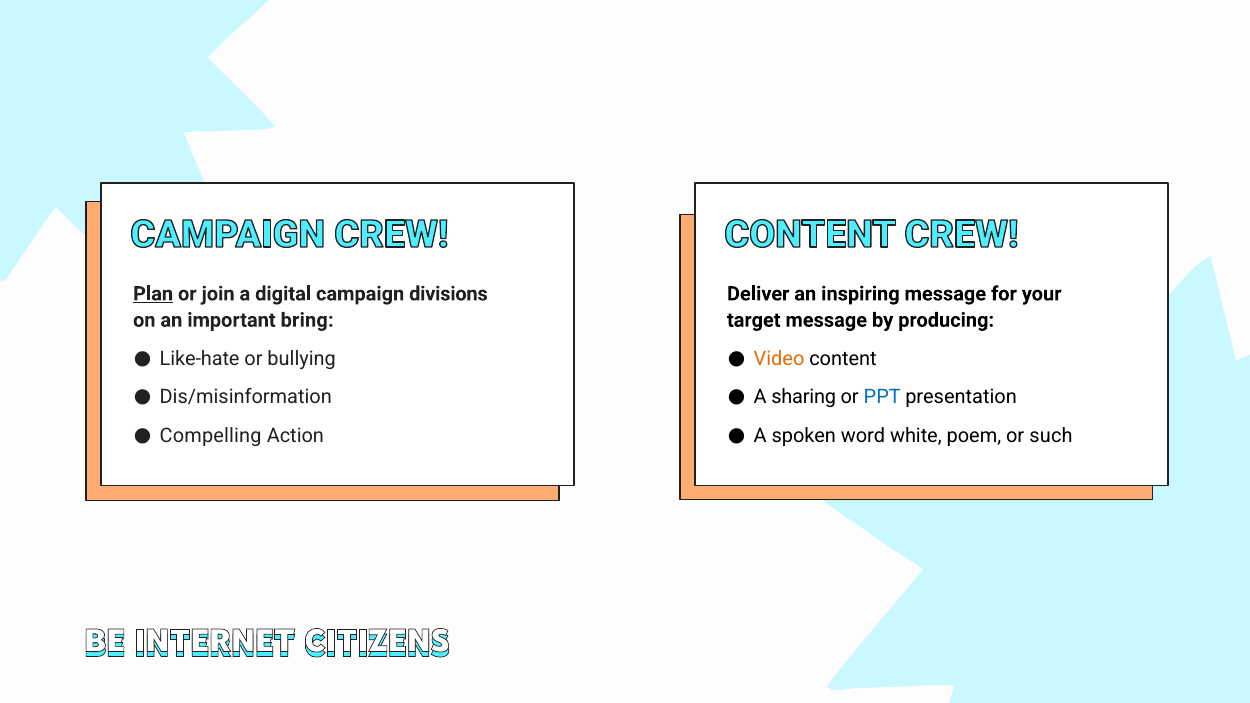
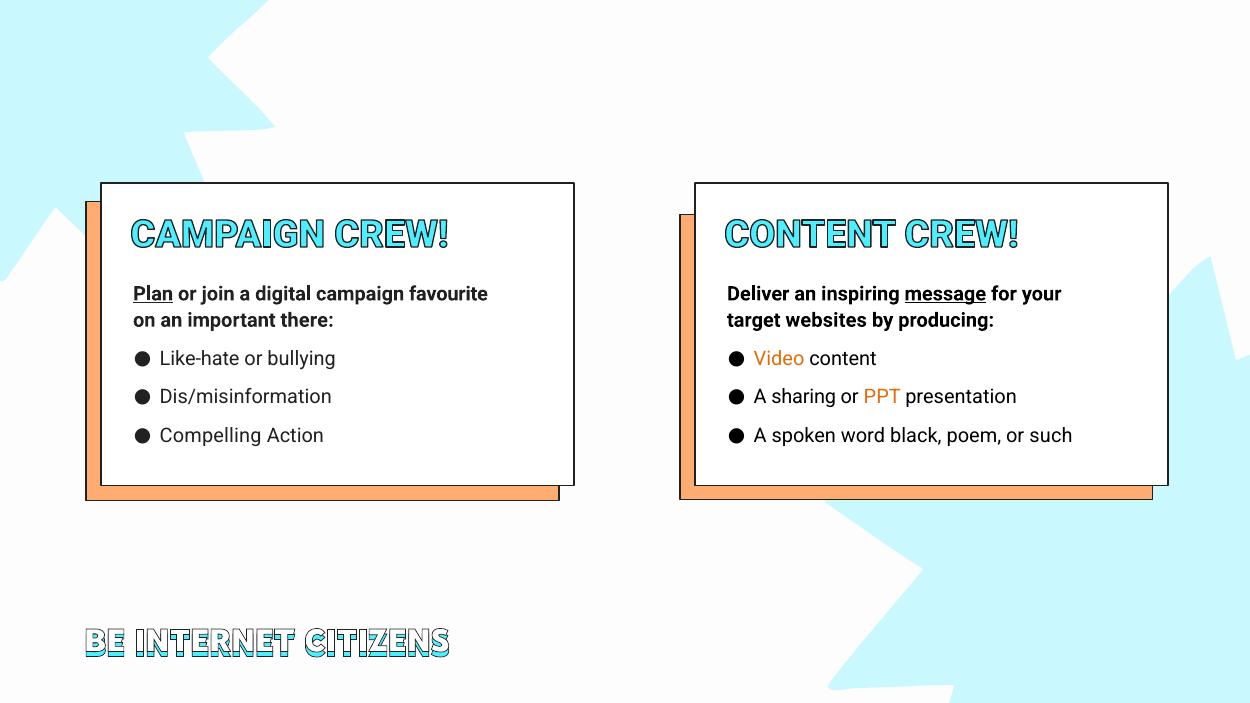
divisions: divisions -> favourite (448, 294)
message underline: none -> present (945, 294)
bring: bring -> there (307, 320)
target message: message -> websites (826, 320)
PPT colour: blue -> orange (882, 397)
white: white -> black (916, 436)
